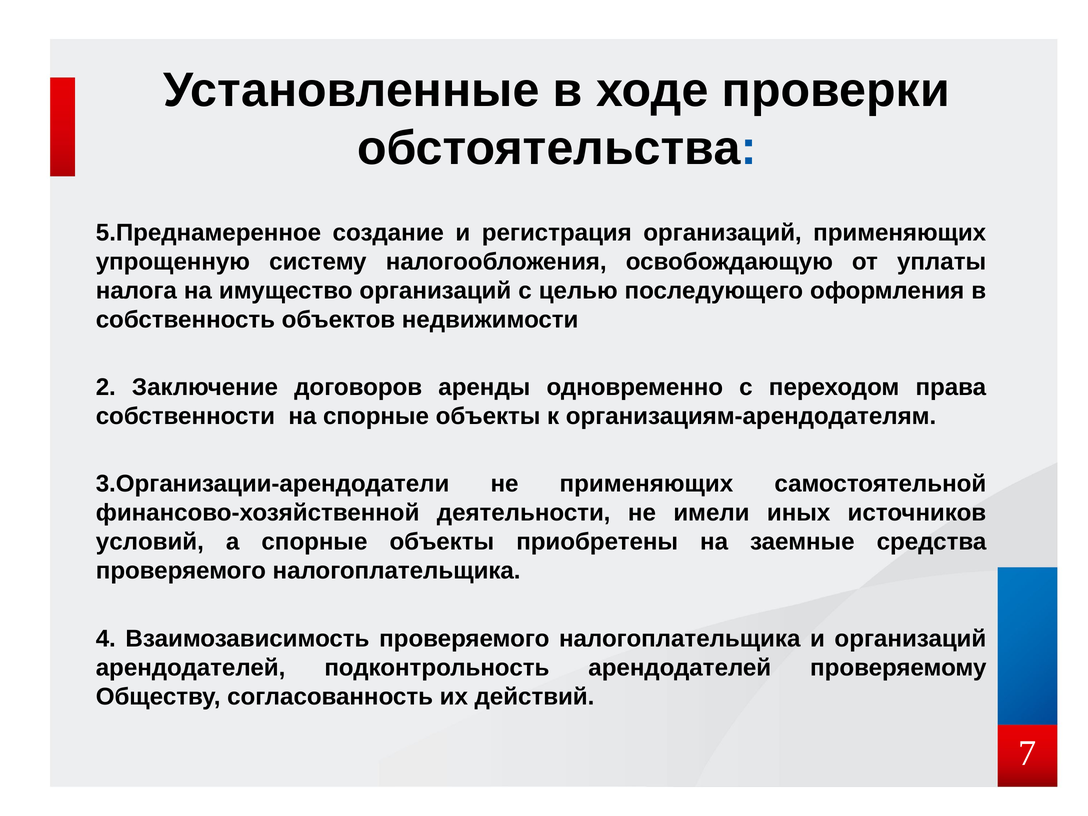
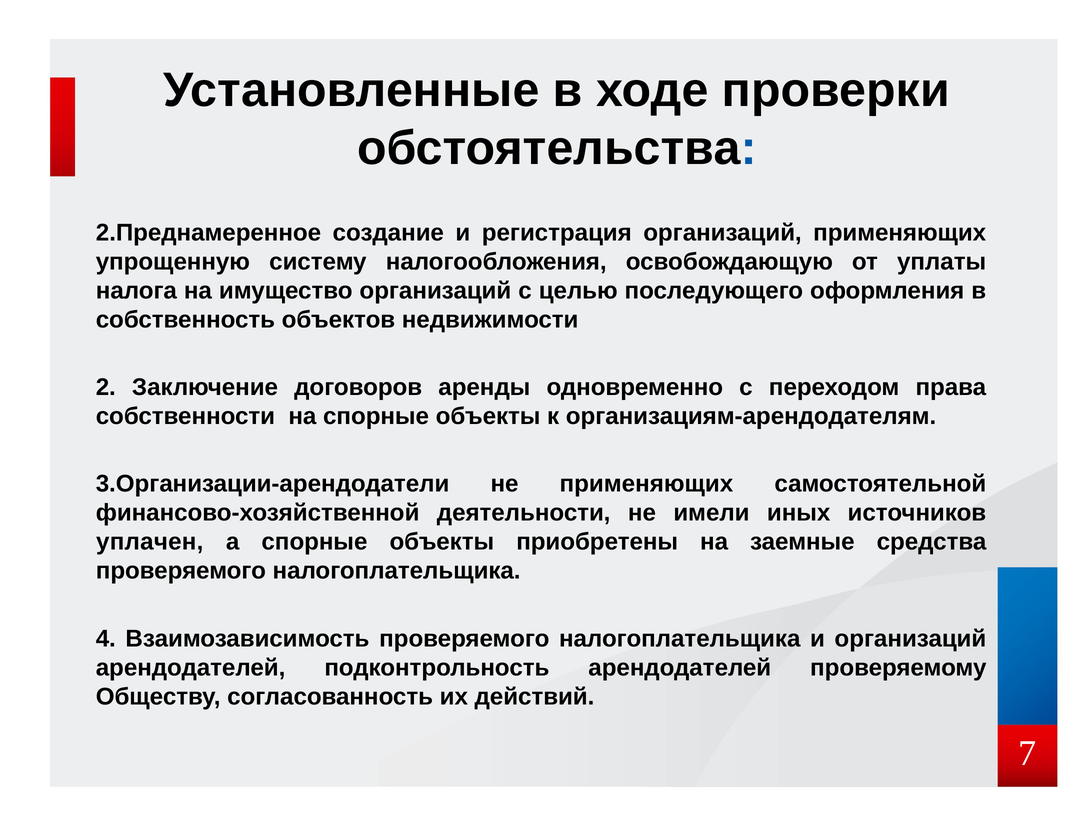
5.Преднамеренное: 5.Преднамеренное -> 2.Преднамеренное (208, 233)
условий: условий -> уплачен (150, 542)
